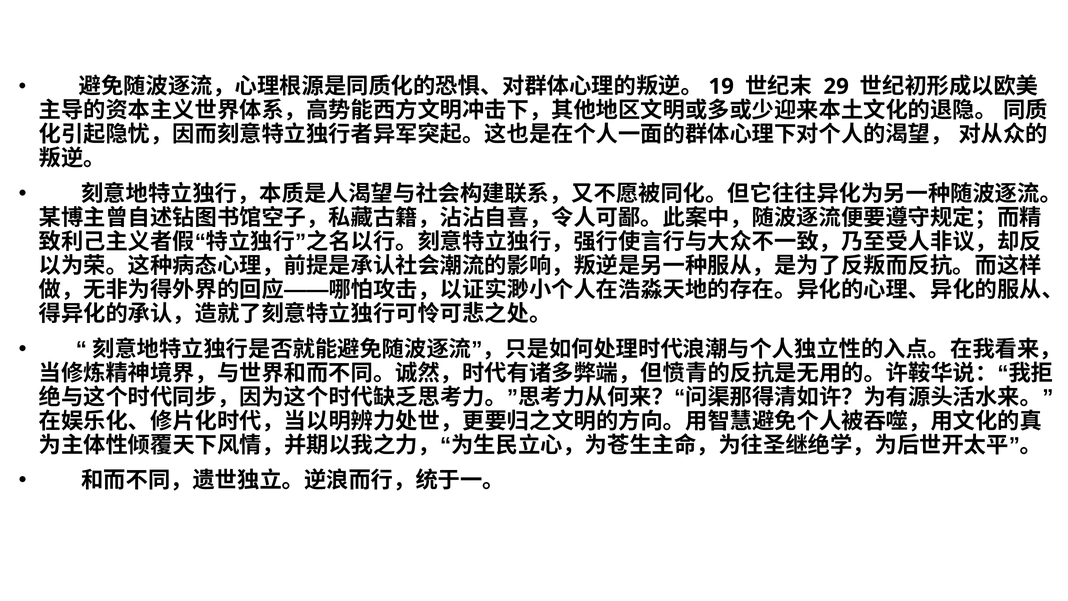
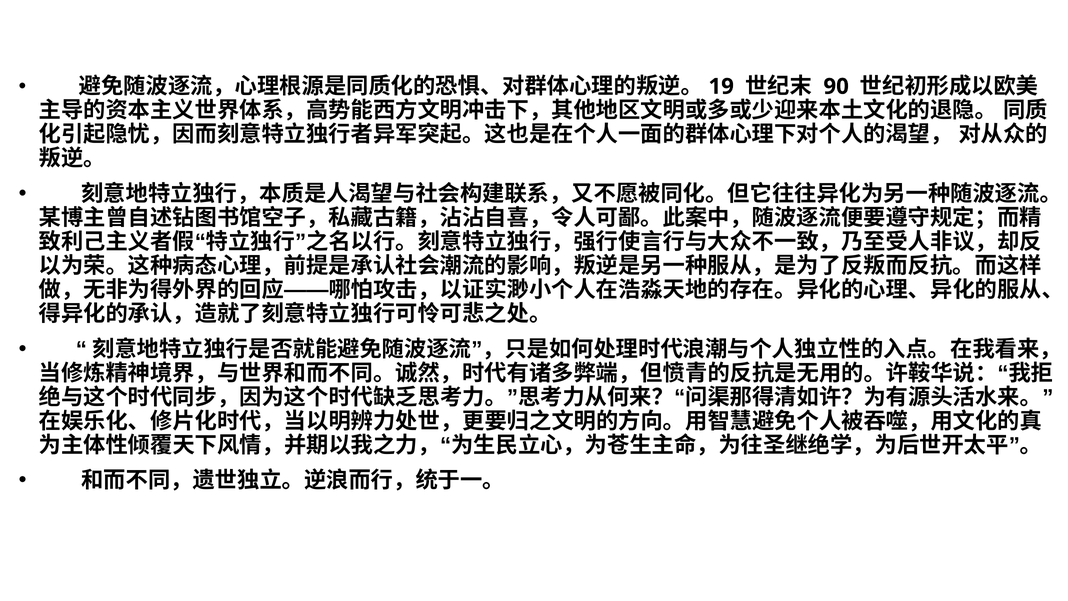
29: 29 -> 90 (836, 86)
